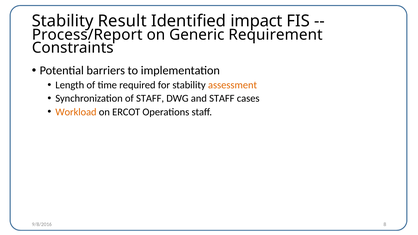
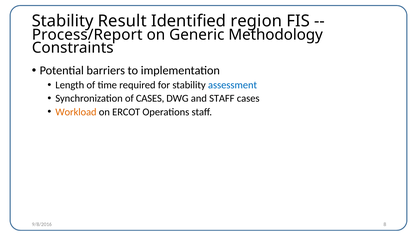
impact: impact -> region (256, 21)
Requirement: Requirement -> Methodology (276, 35)
assessment colour: orange -> blue (233, 85)
of STAFF: STAFF -> CASES (150, 99)
